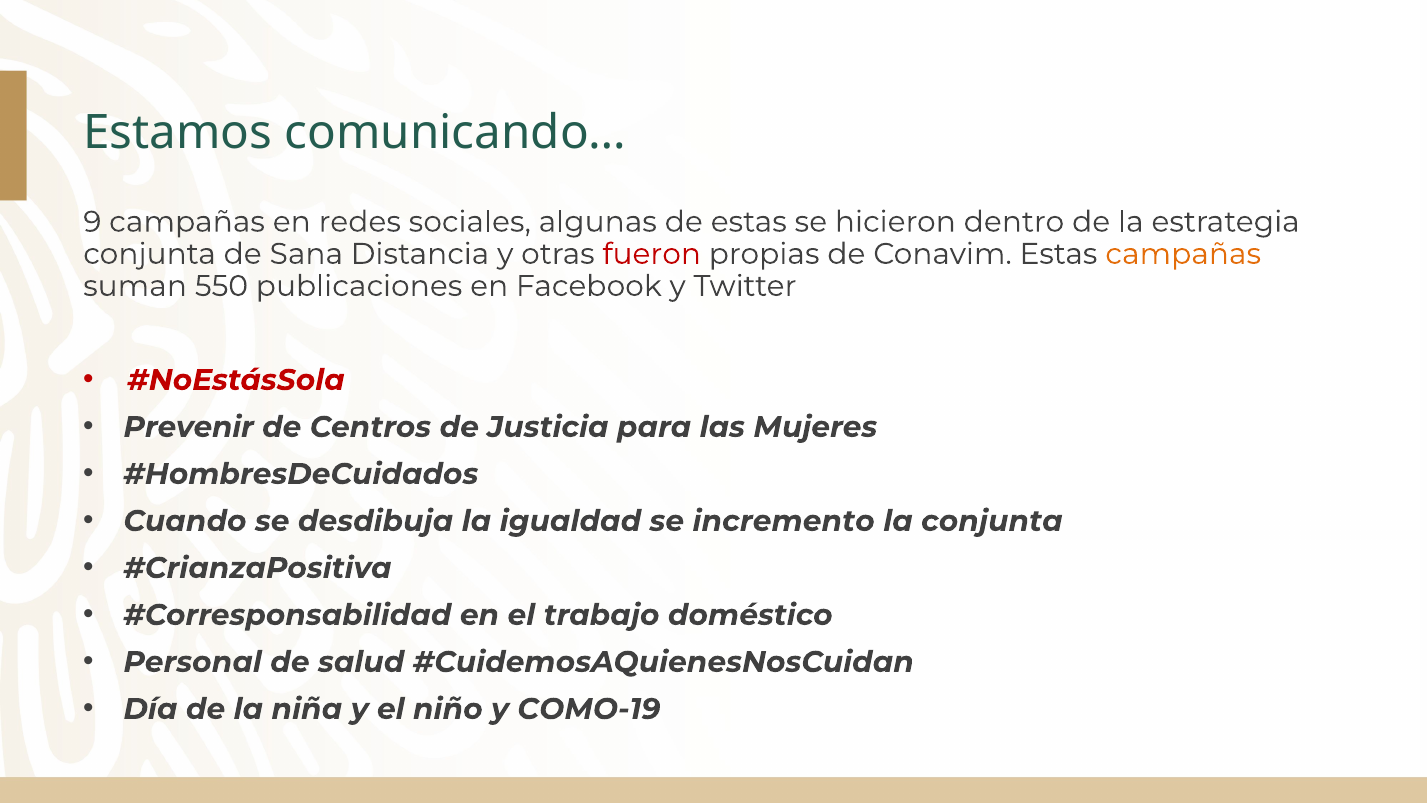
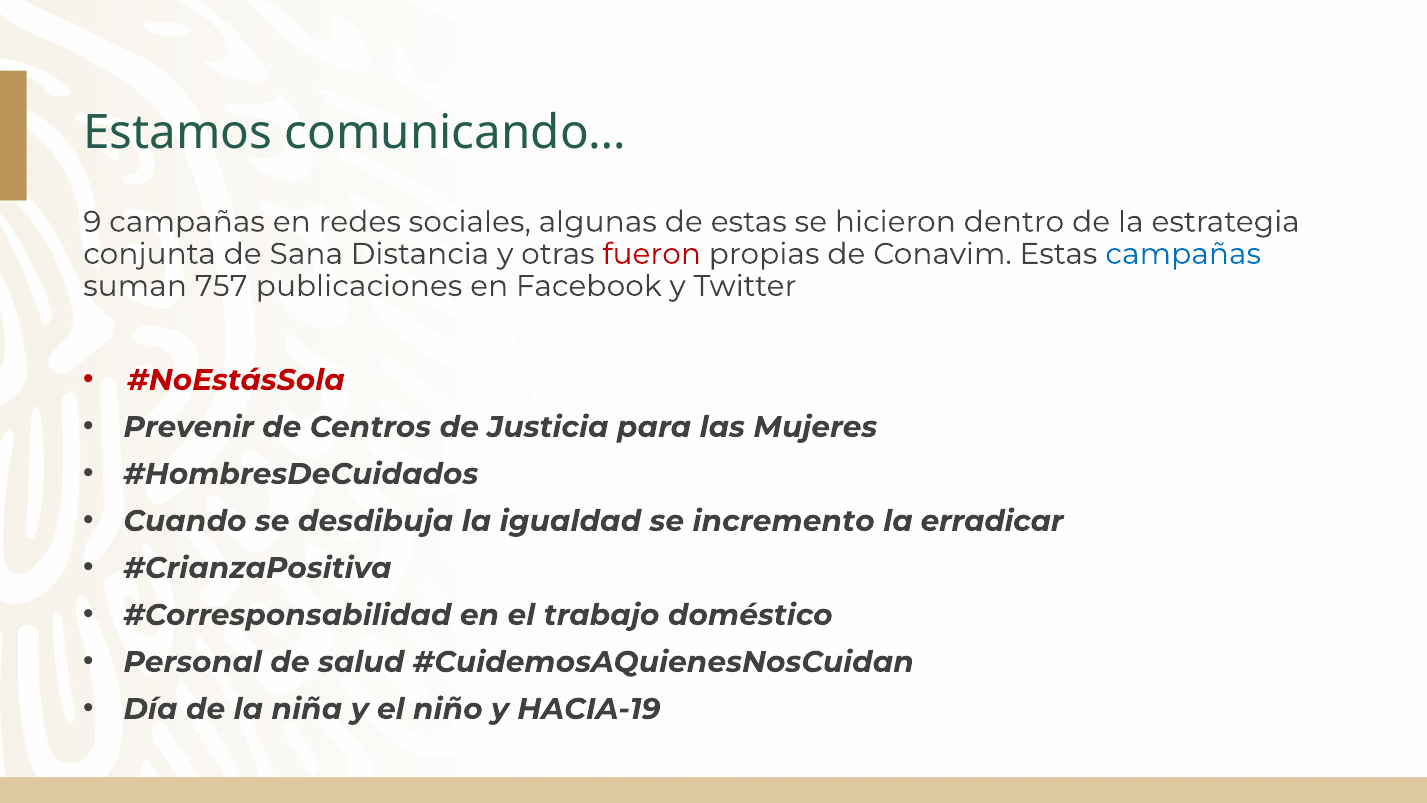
campañas colour: orange -> blue (1183, 254)
550: 550 -> 757 (221, 286)
la conjunta: conjunta -> erradicar (992, 521)
COMO-19: COMO-19 -> HACIA-19 (589, 709)
